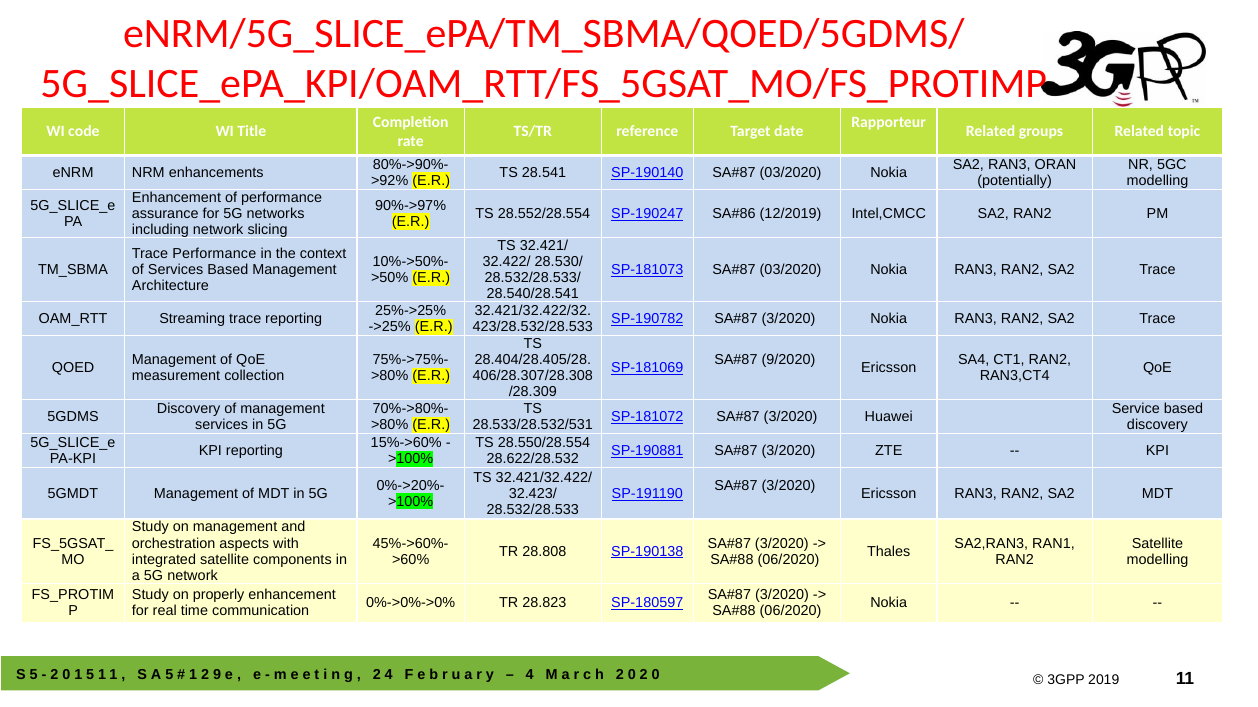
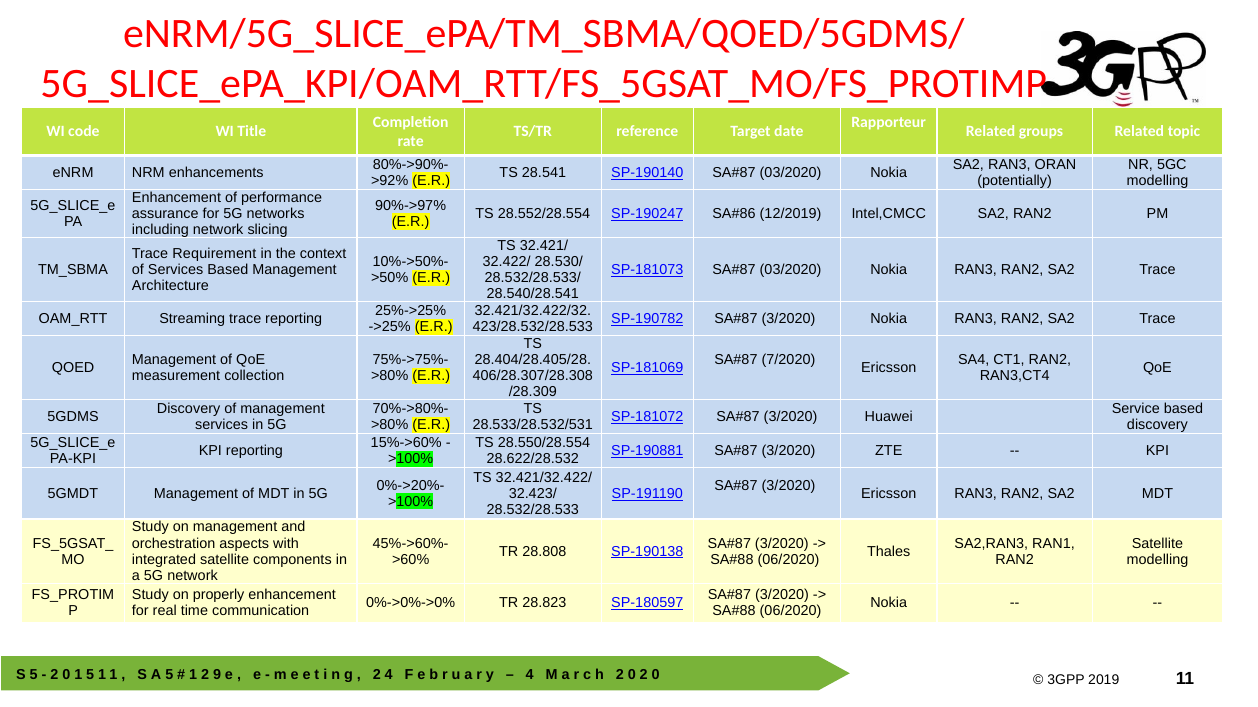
Trace Performance: Performance -> Requirement (214, 254)
9/2020: 9/2020 -> 7/2020 (788, 360)
